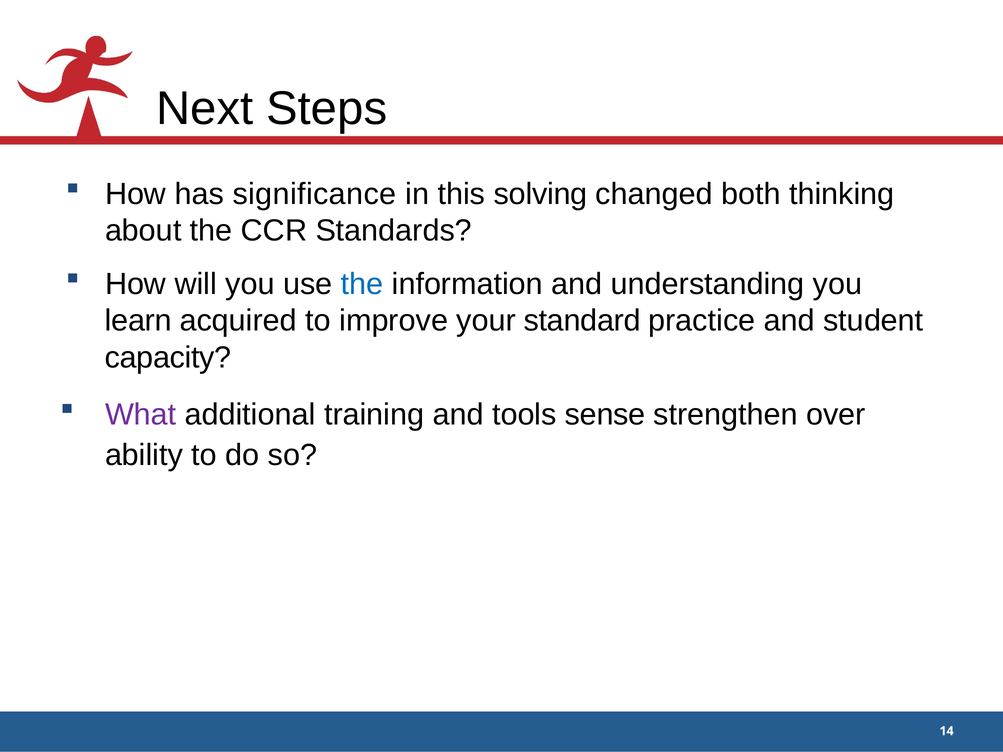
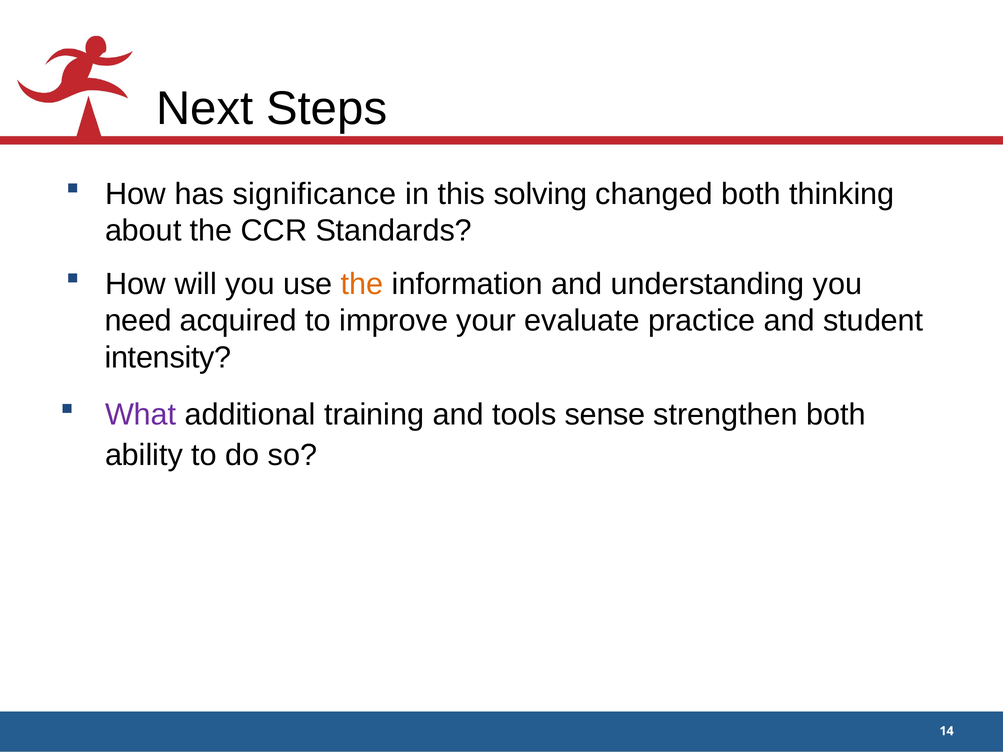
the colour: blue -> orange (362, 284)
learn: learn -> need (138, 321)
standard: standard -> evaluate (582, 321)
capacity: capacity -> intensity (168, 358)
strengthen over: over -> both (836, 415)
